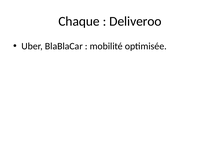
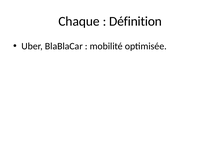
Deliveroo: Deliveroo -> Définition (135, 21)
